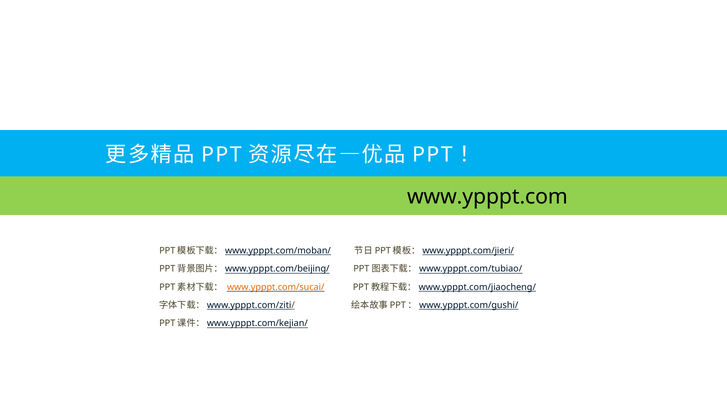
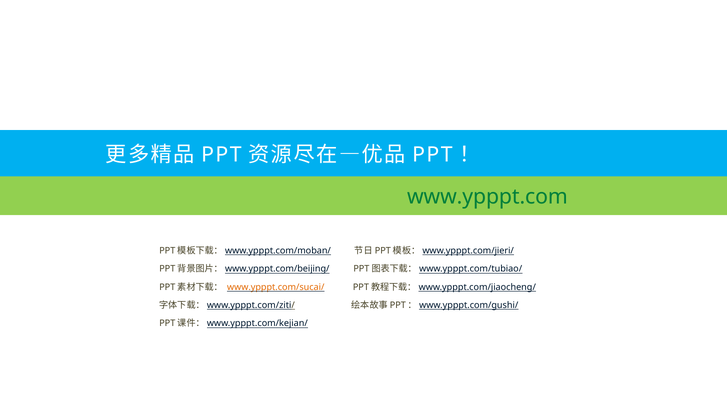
www.ypppt.com colour: black -> green (487, 197)
